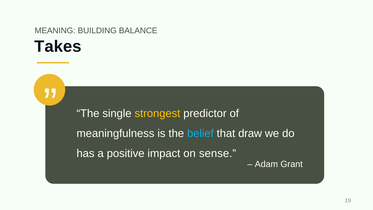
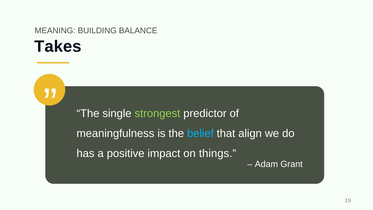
strongest colour: yellow -> light green (157, 113)
draw: draw -> align (250, 133)
sense: sense -> things (218, 153)
